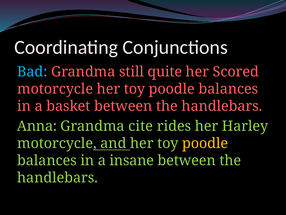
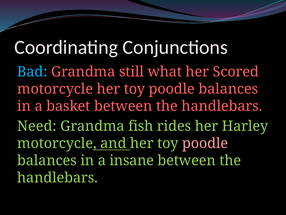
quite: quite -> what (165, 72)
Anna: Anna -> Need (37, 126)
cite: cite -> fish (141, 126)
poodle colour: yellow -> pink (205, 143)
